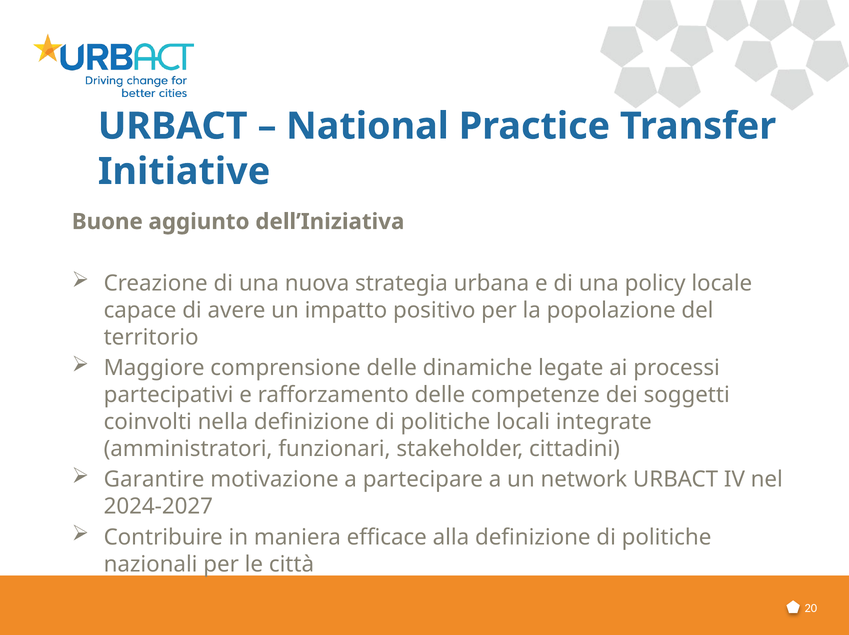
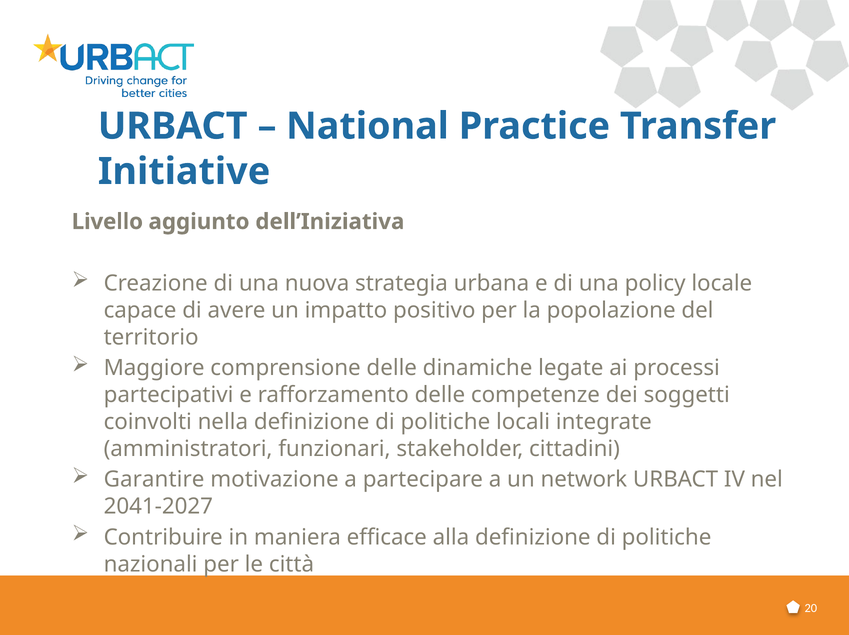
Buone: Buone -> Livello (107, 222)
2024-2027: 2024-2027 -> 2041-2027 (158, 506)
